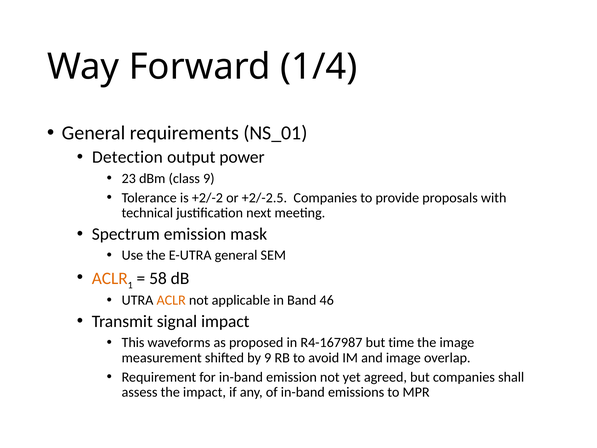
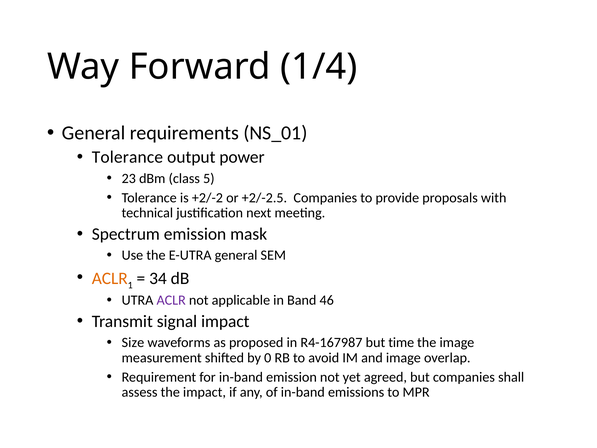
Detection: Detection -> Tolerance (127, 157)
class 9: 9 -> 5 (209, 178)
58: 58 -> 34 (158, 278)
ACLR colour: orange -> purple (171, 300)
This: This -> Size (133, 342)
by 9: 9 -> 0 (268, 357)
